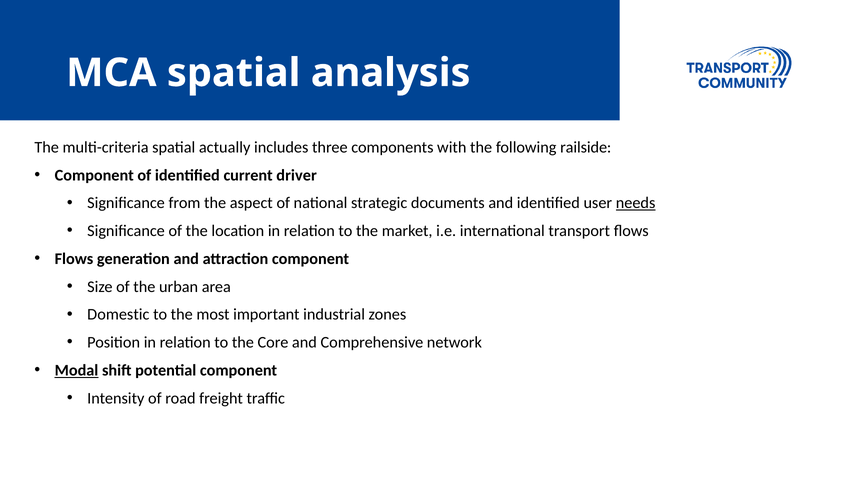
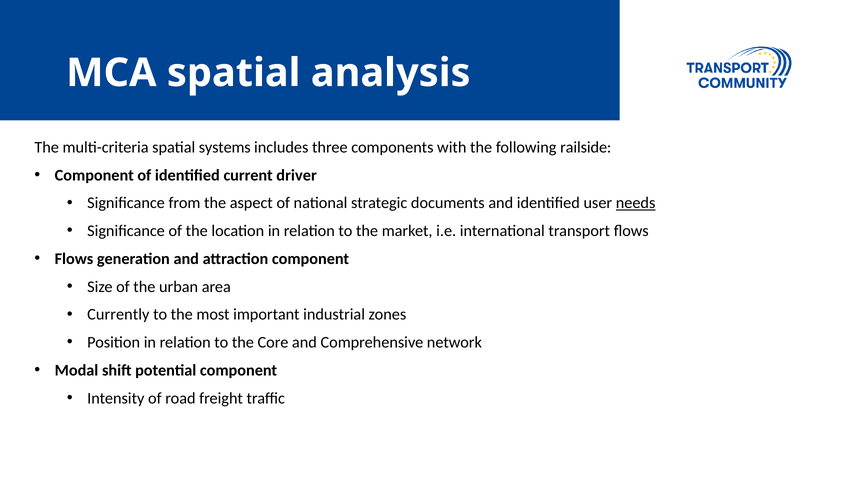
actually: actually -> systems (225, 147)
Domestic: Domestic -> Currently (118, 314)
Modal underline: present -> none (77, 370)
